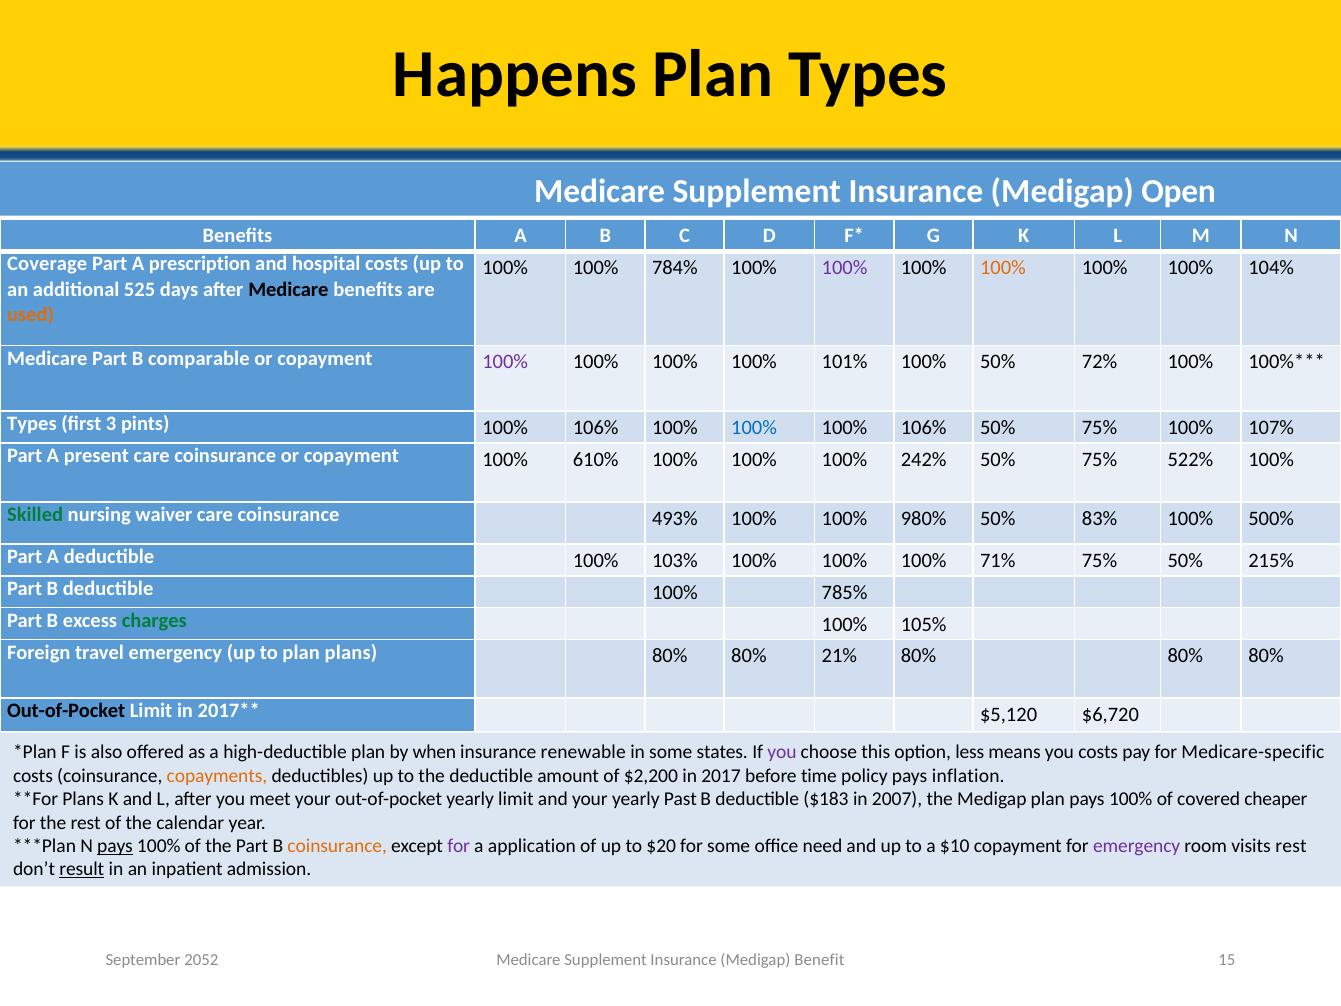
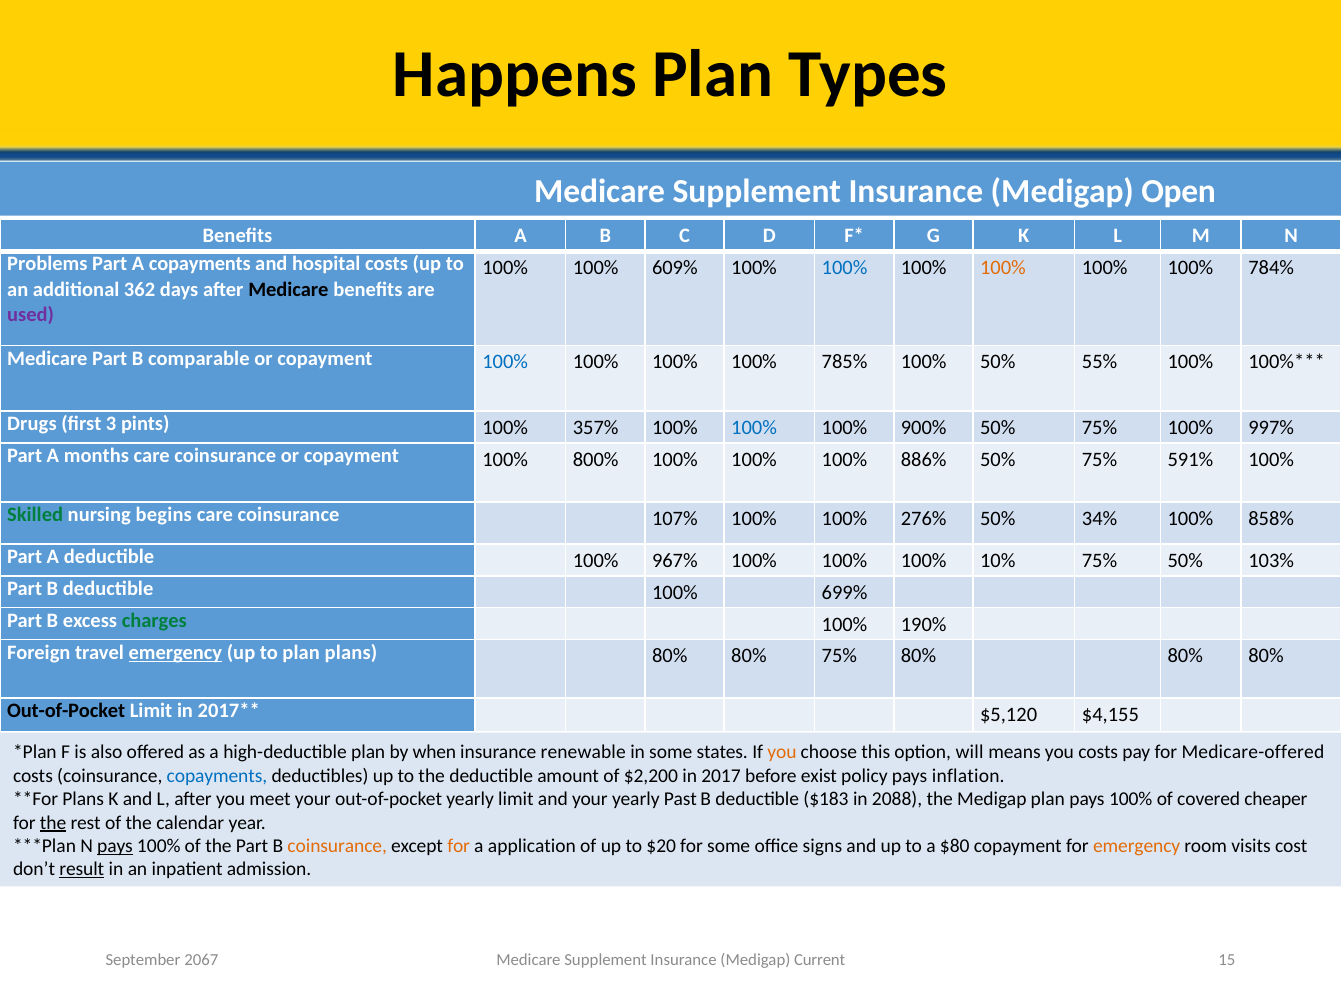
Coverage: Coverage -> Problems (47, 264)
A prescription: prescription -> copayments (200, 264)
784%: 784% -> 609% (675, 268)
100% colour: purple -> blue (845, 268)
104%: 104% -> 784% (1271, 268)
525: 525 -> 362 (140, 289)
used colour: orange -> purple (31, 315)
100% colour: purple -> blue (505, 362)
101%: 101% -> 785% (845, 362)
72%: 72% -> 55% (1100, 362)
Types: Types -> Drugs (32, 424)
pints 100% 106%: 106% -> 357% (596, 428)
106%: 106% -> 900% (924, 428)
107%: 107% -> 997% (1271, 428)
present: present -> months (96, 456)
610%: 610% -> 800% (596, 460)
242%: 242% -> 886% (924, 460)
522%: 522% -> 591% (1190, 460)
waiver: waiver -> begins (164, 515)
493%: 493% -> 107% (675, 518)
980%: 980% -> 276% (924, 518)
83%: 83% -> 34% (1100, 518)
500%: 500% -> 858% (1271, 518)
103%: 103% -> 967% (675, 560)
71%: 71% -> 10% (998, 560)
215%: 215% -> 103% (1271, 560)
785%: 785% -> 699% (845, 592)
105%: 105% -> 190% (924, 624)
emergency underline: none -> present (175, 652)
80% 21%: 21% -> 75% (839, 656)
$6,720: $6,720 -> $4,155 (1110, 715)
you colour: purple -> orange (782, 752)
less: less -> will (970, 752)
Medicare-specific: Medicare-specific -> Medicare-offered (1253, 752)
copayments colour: orange -> blue (217, 776)
time: time -> exist (819, 776)
2007: 2007 -> 2088 (897, 799)
the underline: none -> present (53, 822)
for colour: purple -> orange (459, 846)
need: need -> signs (822, 846)
$10: $10 -> $80 (955, 846)
emergency colour: purple -> orange (1137, 846)
visits rest: rest -> cost (1291, 846)
Benefit: Benefit -> Current (820, 960)
2052: 2052 -> 2067 (201, 960)
